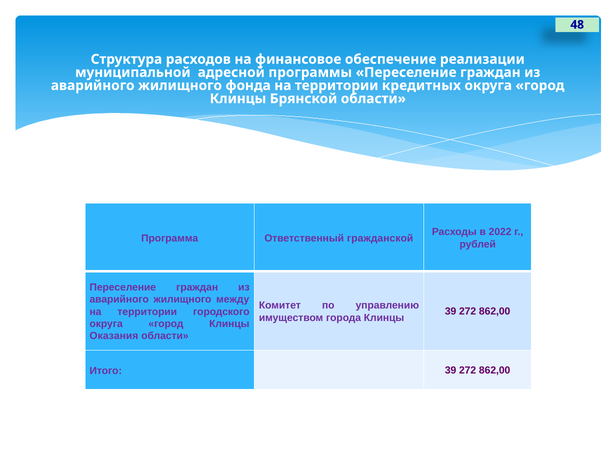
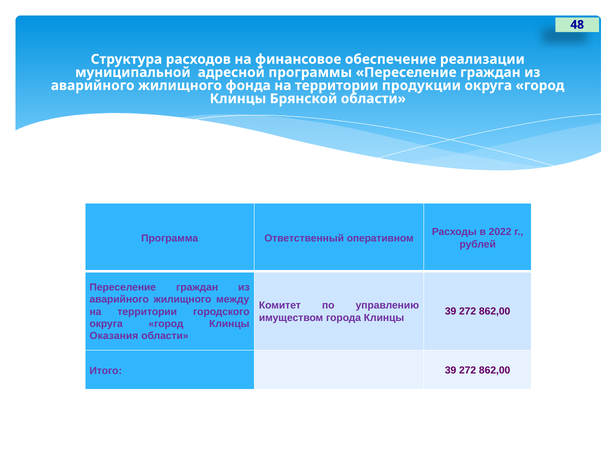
кредитных: кредитных -> продукции (421, 86)
гражданской: гражданской -> оперативном (380, 238)
